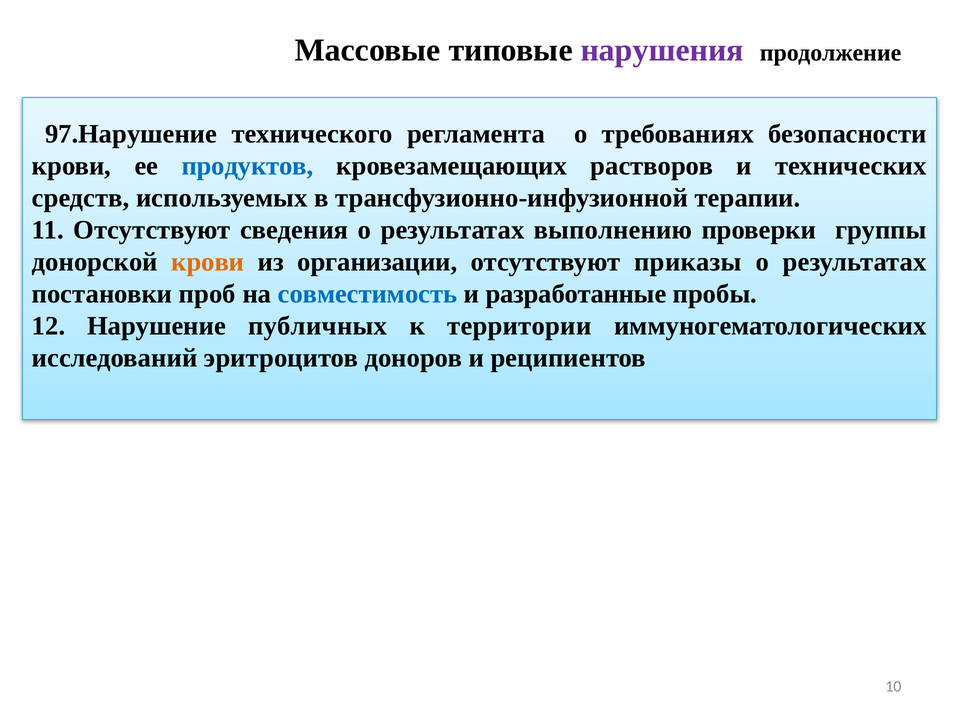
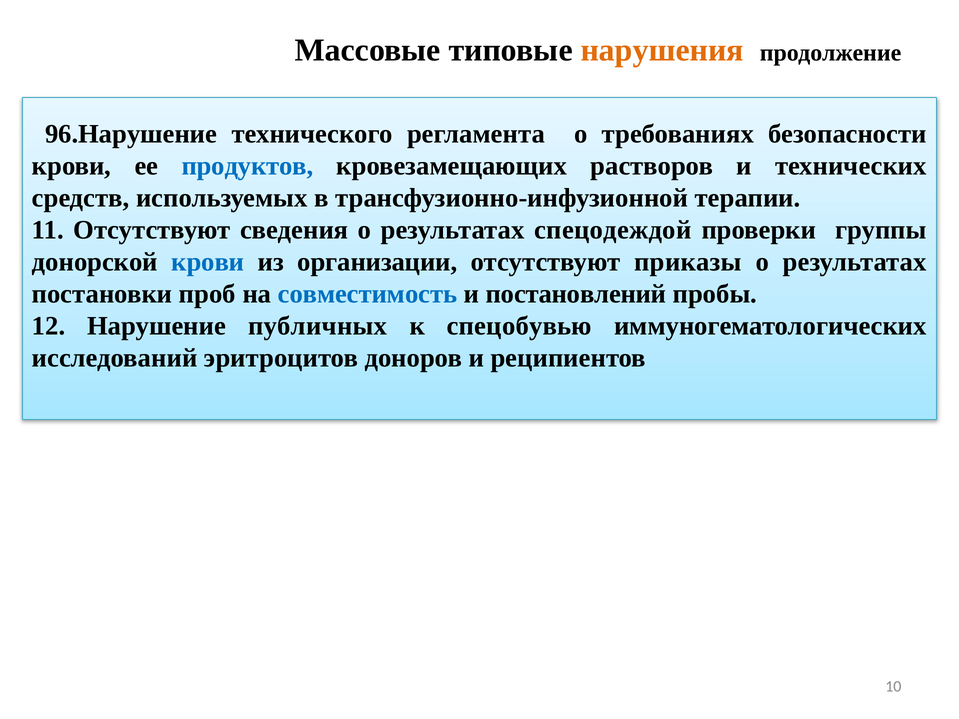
нарушения colour: purple -> orange (662, 50)
97.Нарушение: 97.Нарушение -> 96.Нарушение (131, 134)
выполнению: выполнению -> спецодеждой (613, 230)
крови colour: orange -> blue (208, 262)
разработанные: разработанные -> постановлений (576, 294)
территории: территории -> спецобувью (519, 326)
